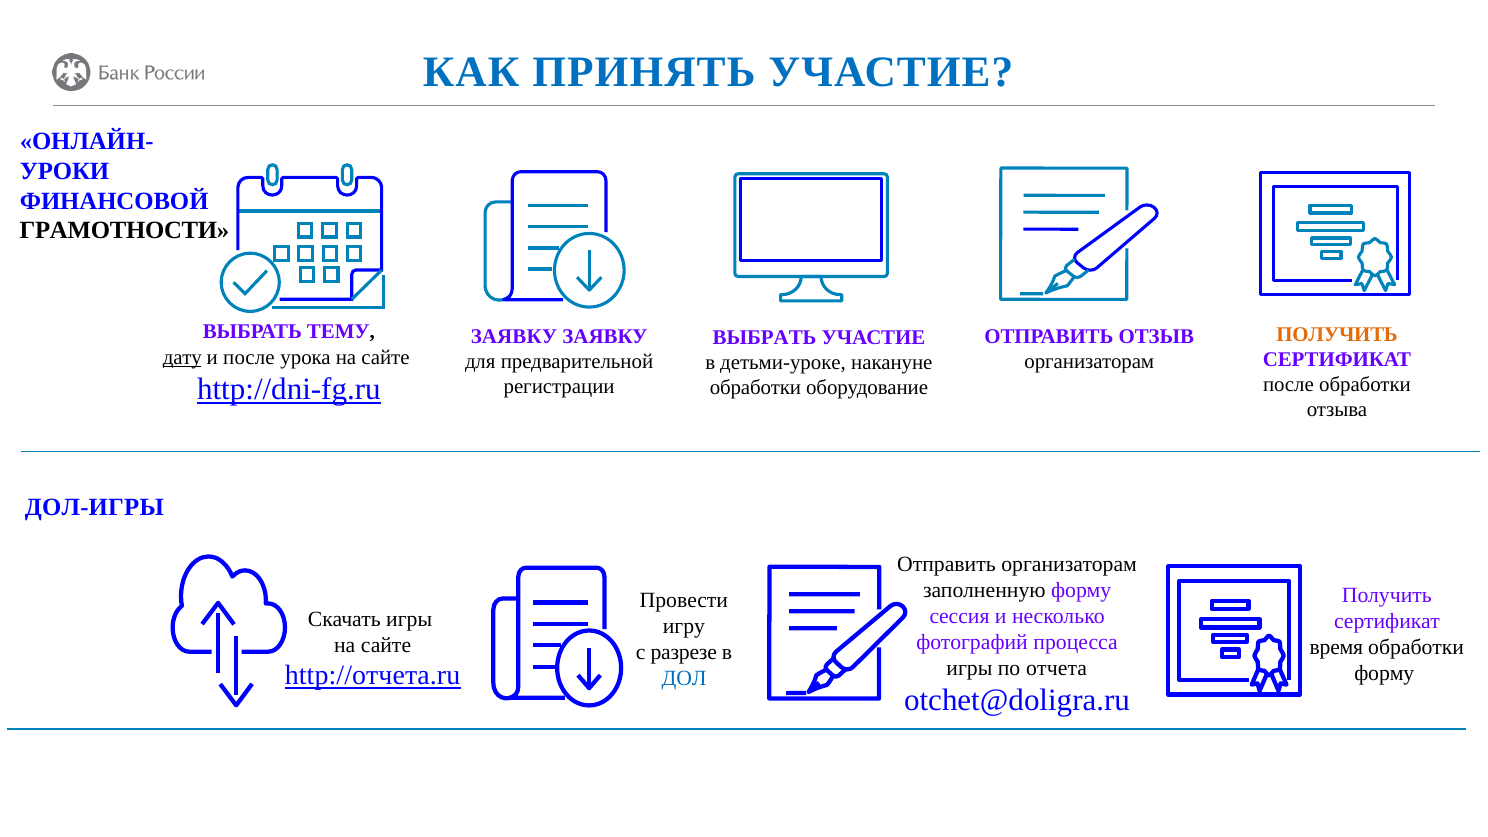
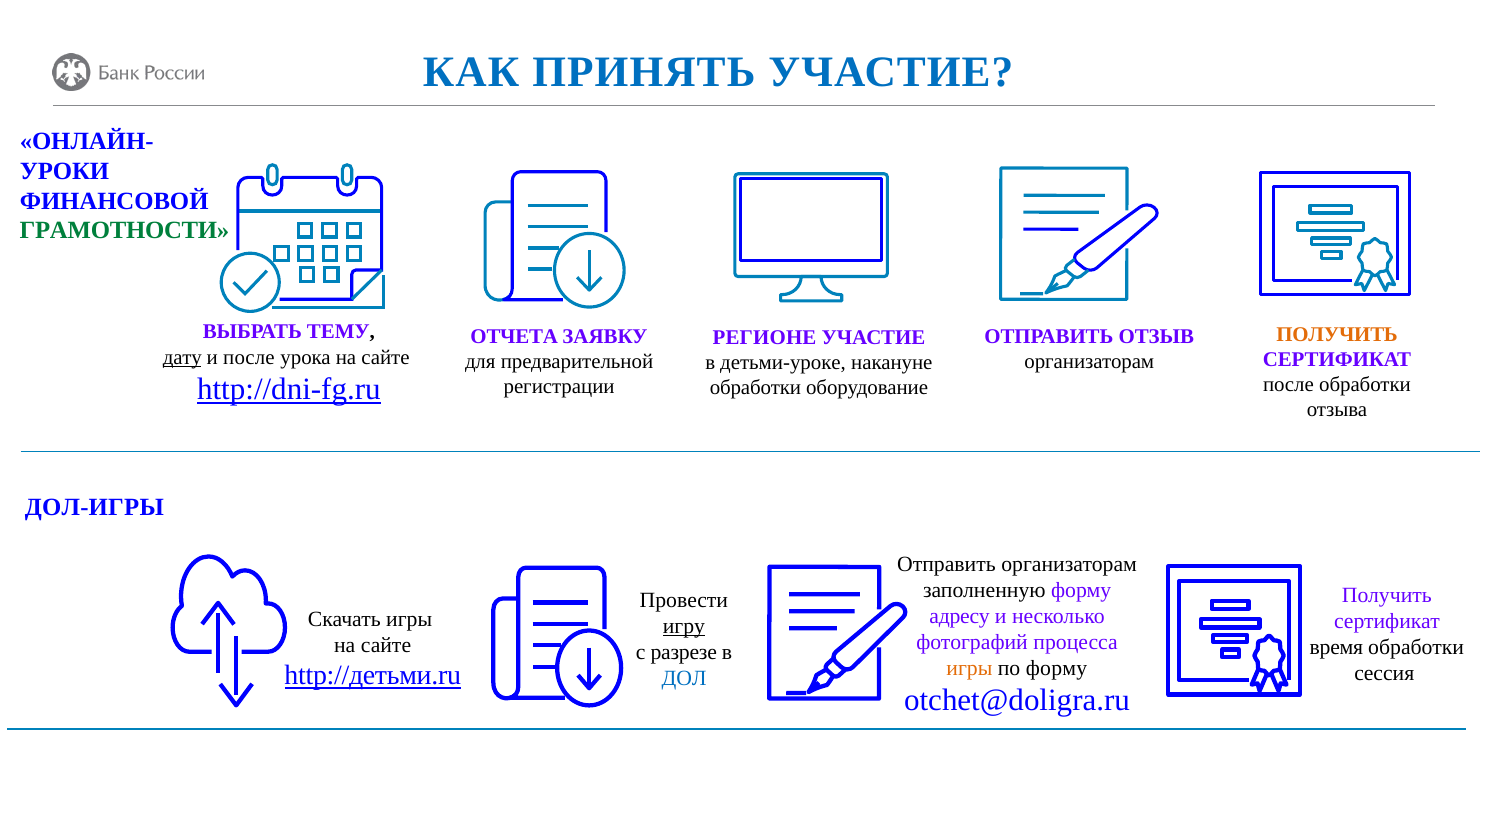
ГРАМОТНОСТИ colour: black -> green (124, 231)
ЗАЯВКУ: ЗАЯВКУ -> ОТЧЕТА (514, 336)
ВЫБРАТЬ: ВЫБРАТЬ -> РЕГИОНЕ (764, 337)
сессия: сессия -> адресу (960, 616)
игру underline: none -> present (684, 626)
игры colour: black -> orange (969, 668)
по отчета: отчета -> форму (1057, 668)
http://отчета.ru: http://отчета.ru -> http://детьми.ru (373, 676)
форму: форму -> сессия (1384, 674)
